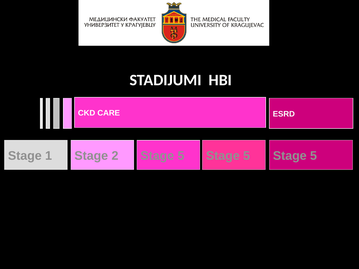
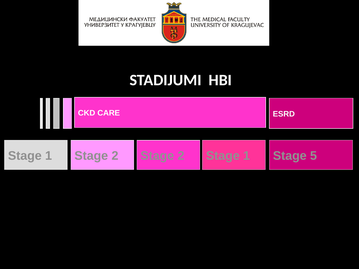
5: 5 -> 1 (247, 156)
5: 5 -> 2 (181, 156)
